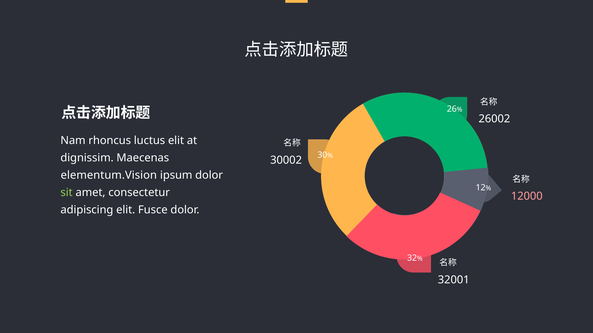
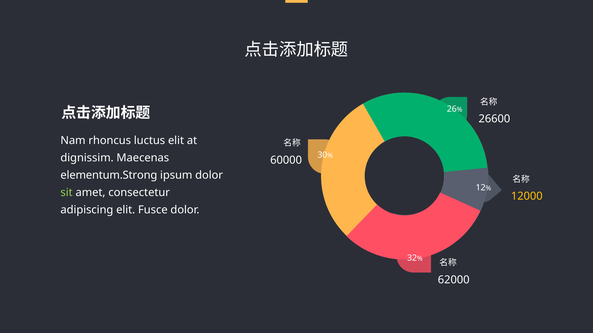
26002: 26002 -> 26600 (494, 119)
30002: 30002 -> 60000 (286, 161)
elementum.Vision: elementum.Vision -> elementum.Strong (109, 175)
12000 colour: pink -> yellow (527, 197)
32001: 32001 -> 62000 (454, 280)
